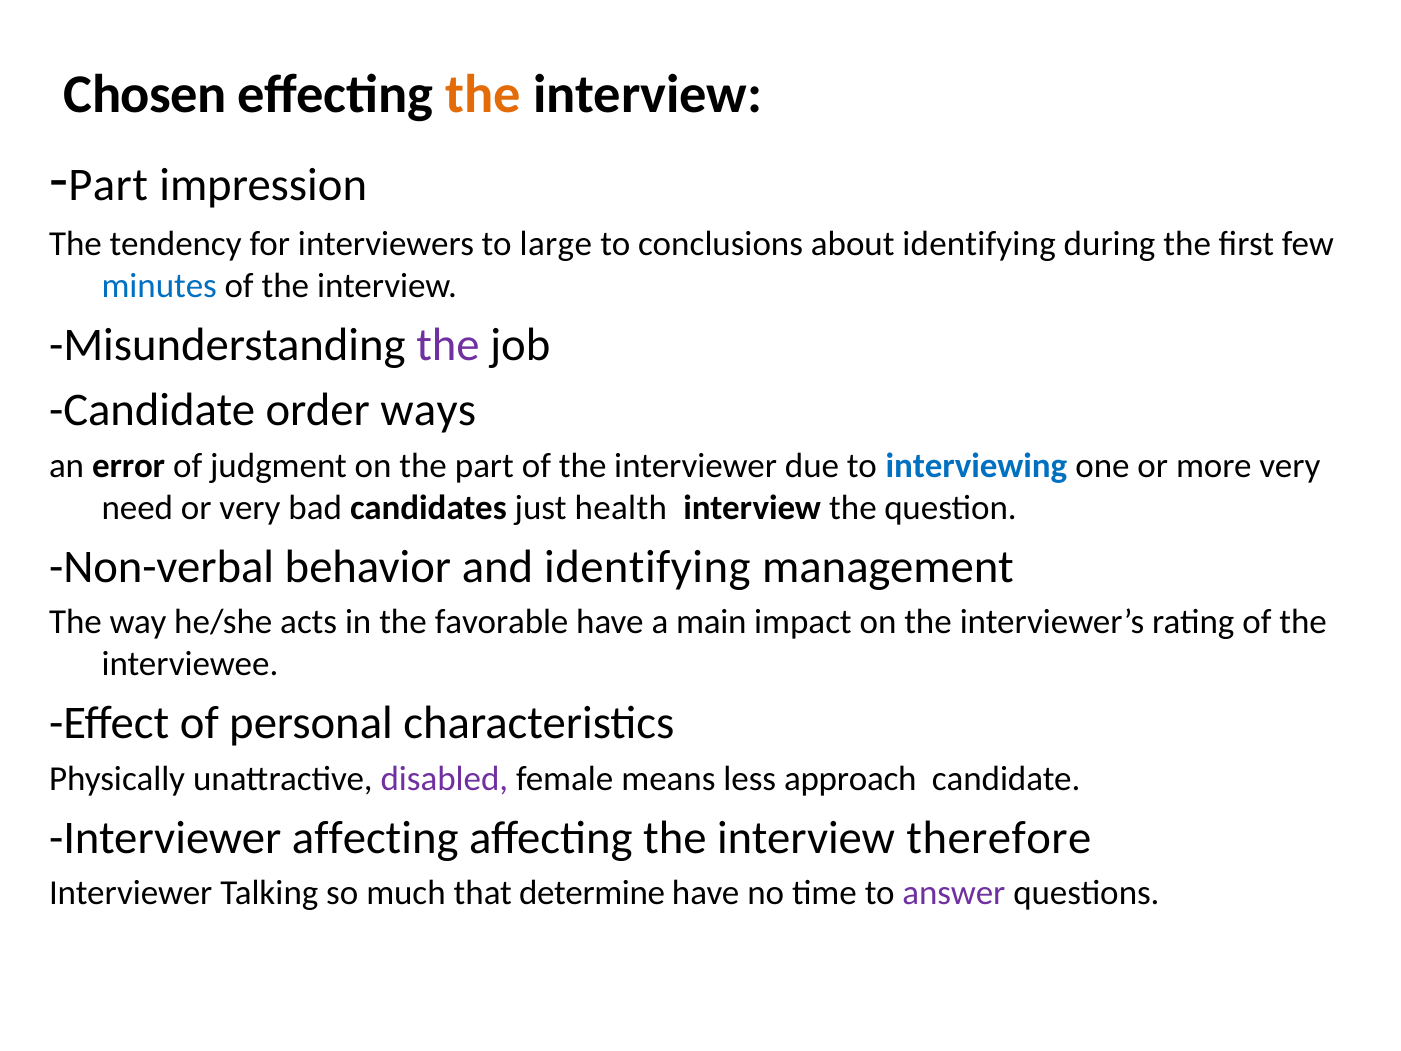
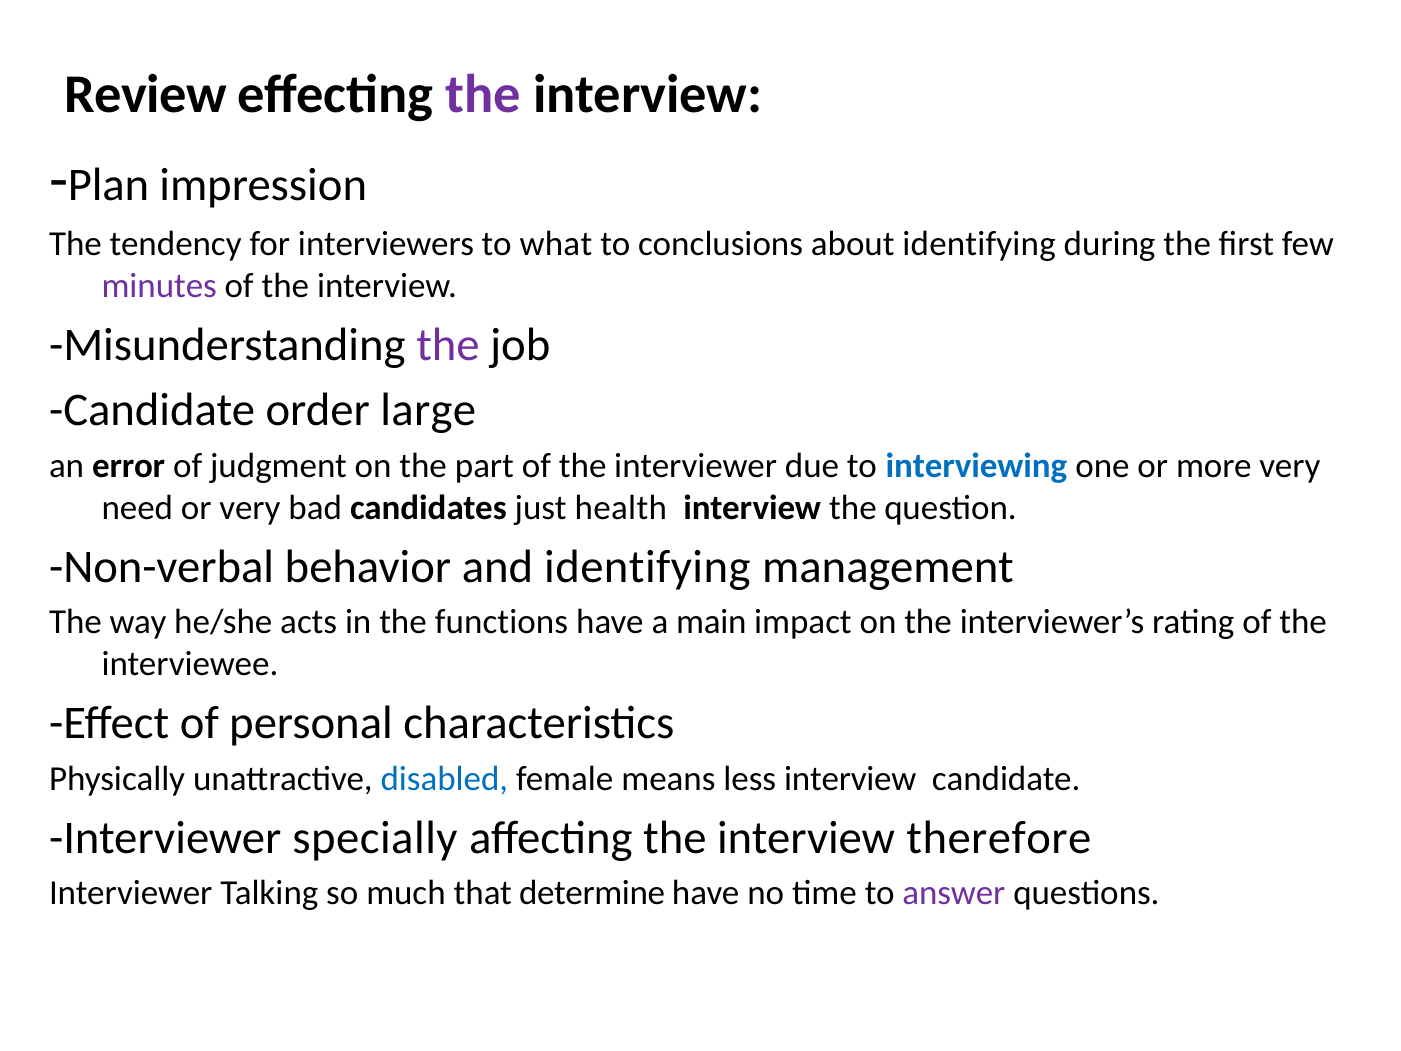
Chosen: Chosen -> Review (145, 94)
the colour: orange -> purple (484, 94)
Part: Part -> Plan (109, 185)
large: large -> what (556, 244)
minutes colour: blue -> purple (159, 286)
ways: ways -> large (428, 410)
favorable: favorable -> functions (501, 622)
disabled colour: purple -> blue (444, 778)
less approach: approach -> interview (850, 778)
Interviewer affecting: affecting -> specially (375, 838)
